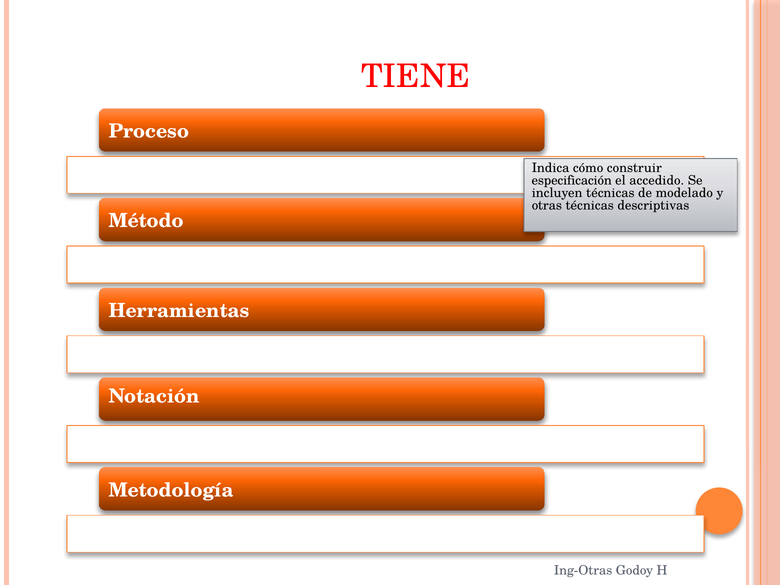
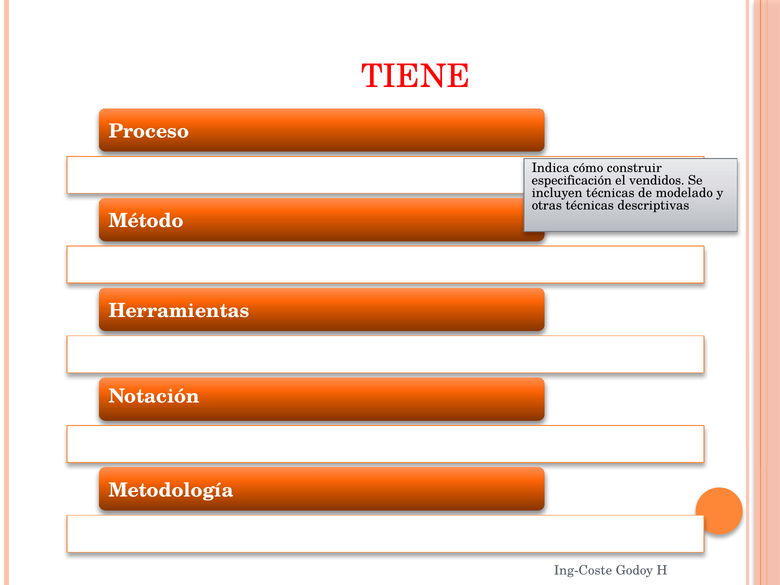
accedido: accedido -> vendidos (657, 180)
Ing-Otras: Ing-Otras -> Ing-Coste (583, 570)
